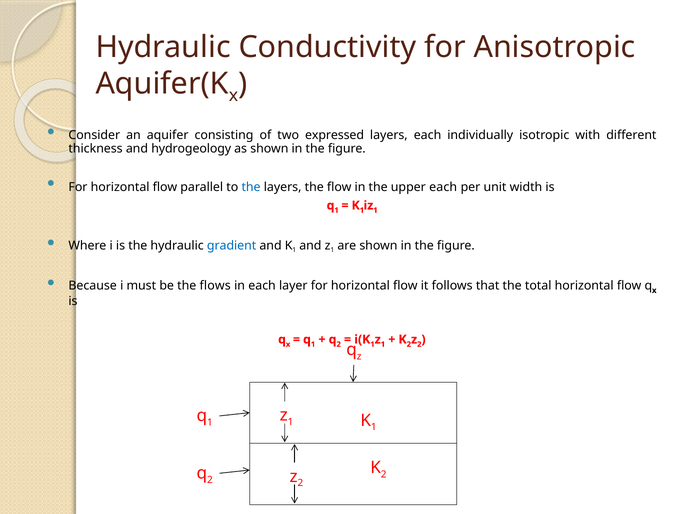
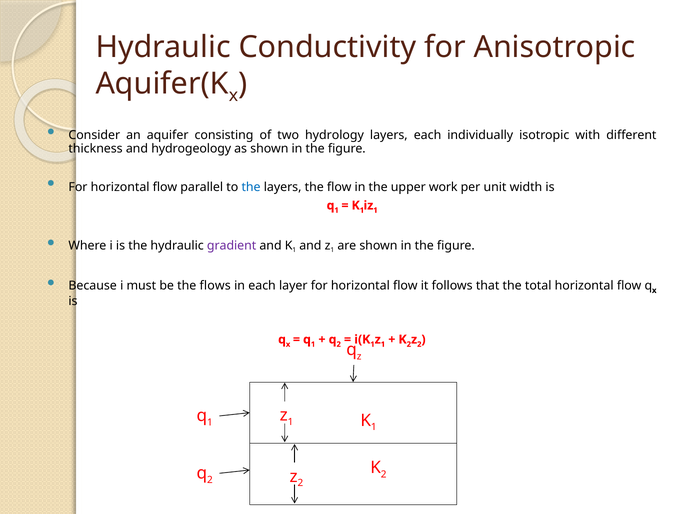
expressed: expressed -> hydrology (334, 135)
upper each: each -> work (443, 187)
gradient colour: blue -> purple (232, 246)
